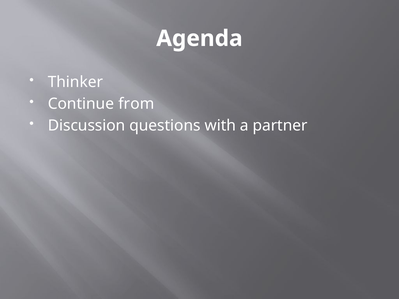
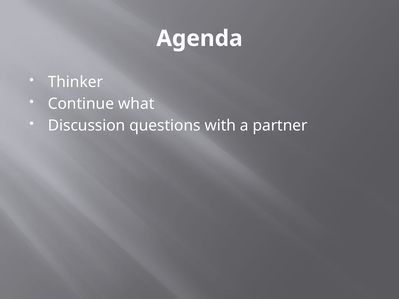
from: from -> what (136, 104)
